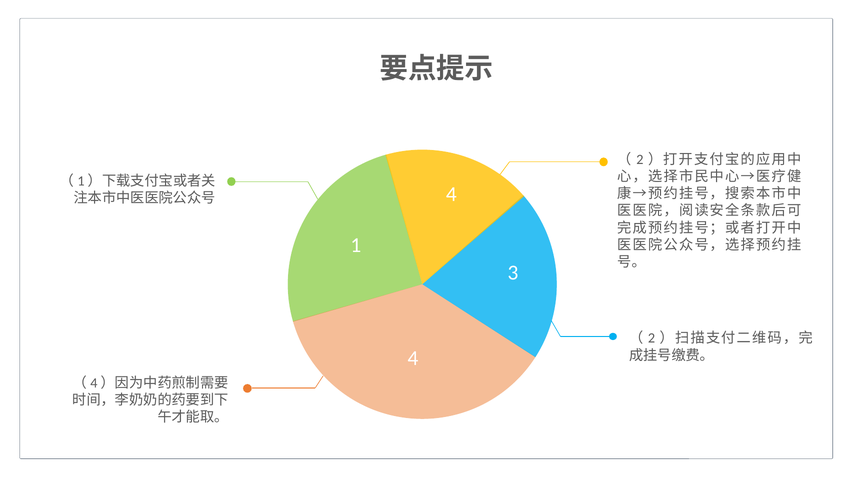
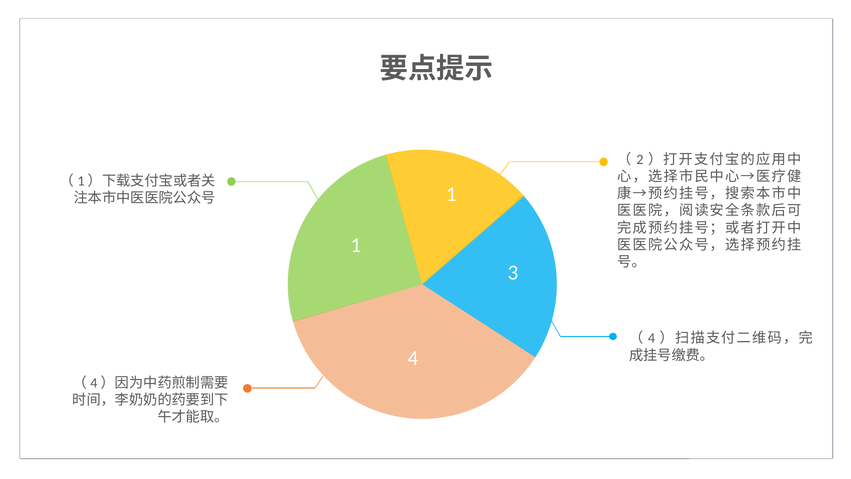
4: 4 -> 1 (451, 194)
2: 2 -> 4 (651, 338)
